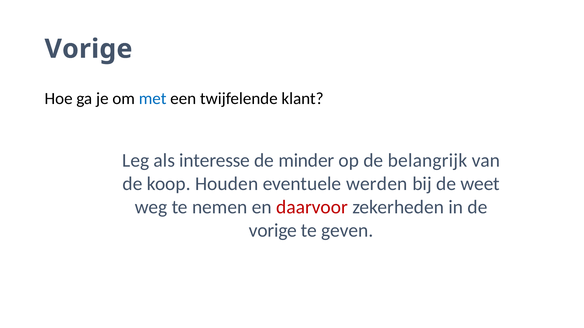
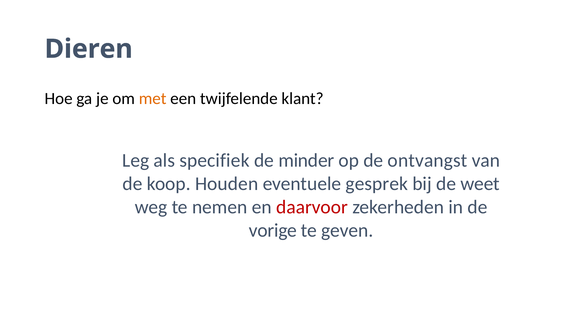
Vorige: Vorige -> Dieren (89, 49)
met colour: blue -> orange (153, 99)
interesse: interesse -> specifiek (214, 161)
belangrijk: belangrijk -> ontvangst (428, 161)
werden: werden -> gesprek (377, 184)
